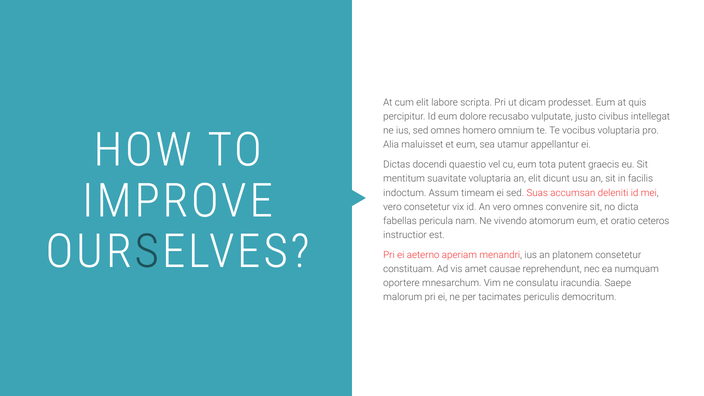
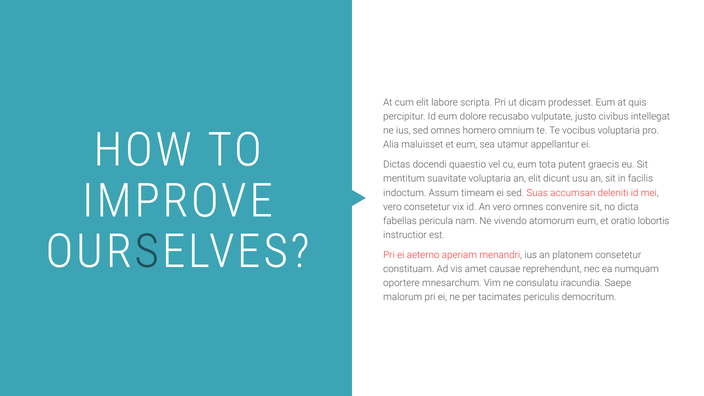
ceteros: ceteros -> lobortis (654, 221)
